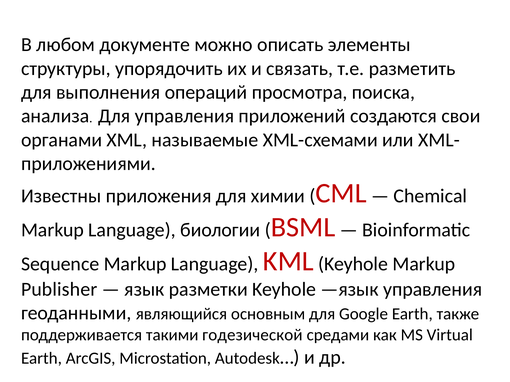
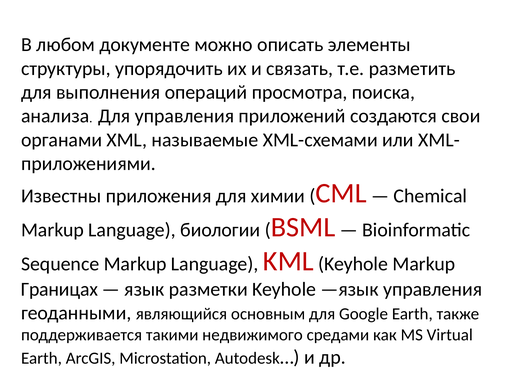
Publisher: Publisher -> Границах (59, 290)
годезической: годезической -> недвижимого (252, 335)
